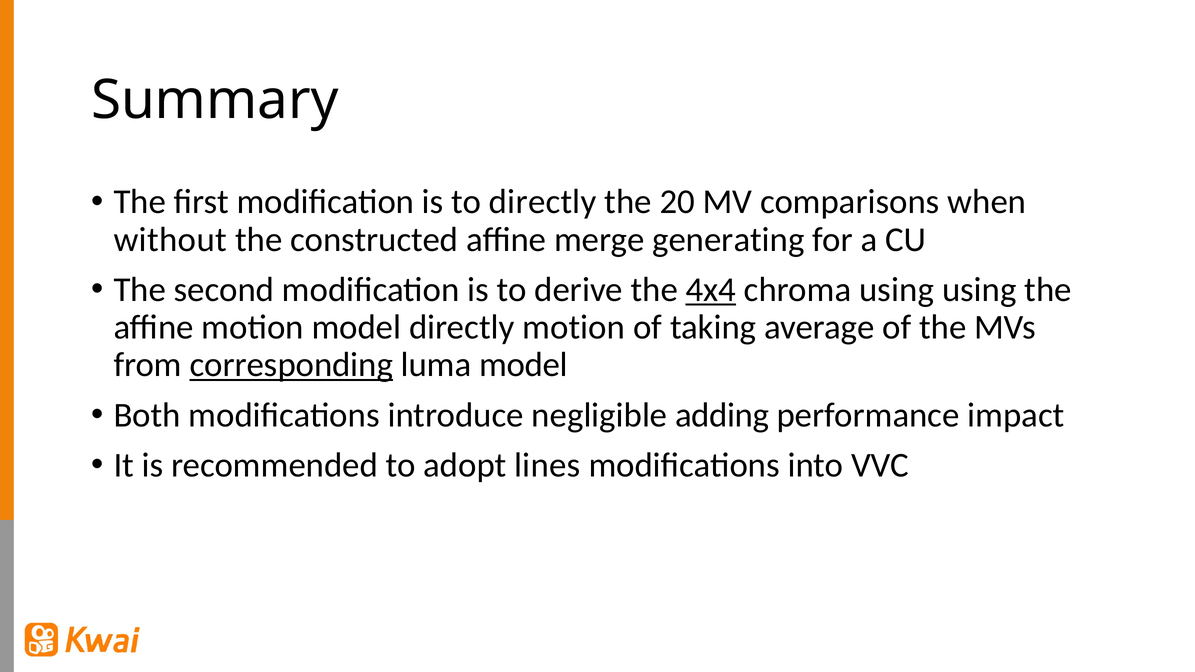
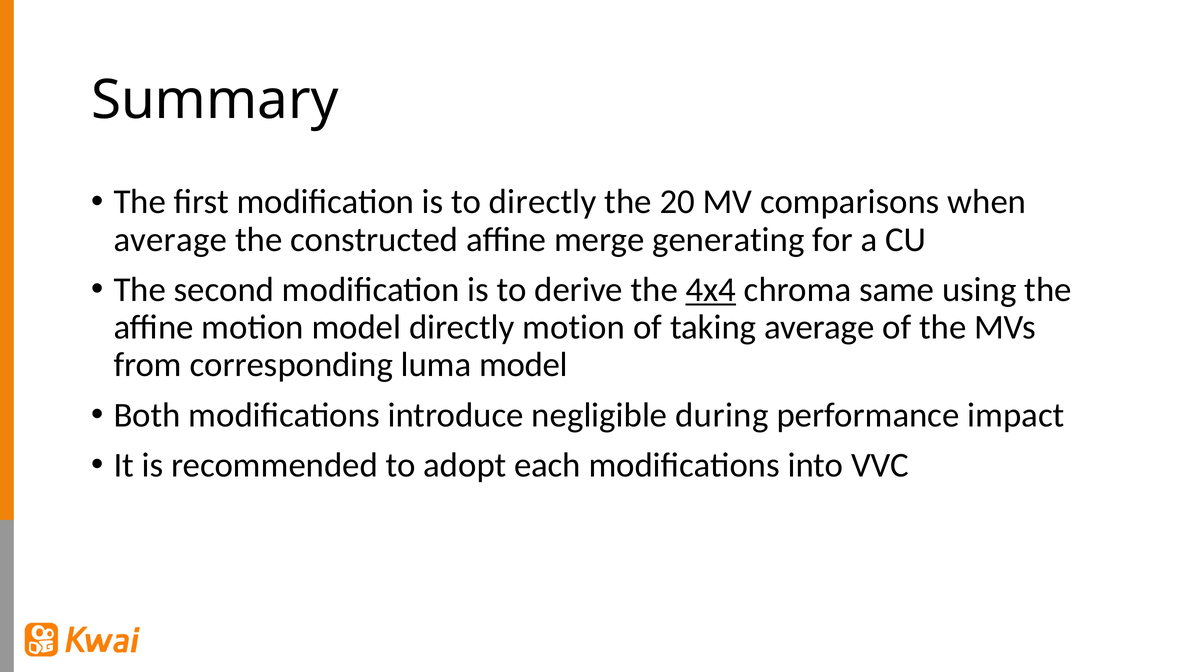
without: without -> average (170, 240)
chroma using: using -> same (897, 290)
corresponding underline: present -> none (291, 365)
adding: adding -> during (722, 415)
lines: lines -> each (547, 465)
